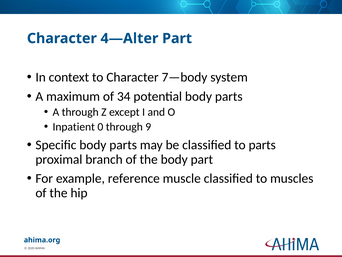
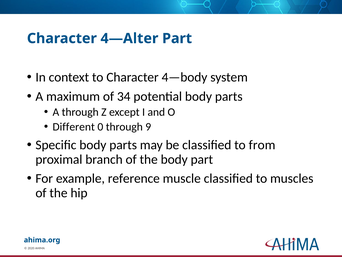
7—body: 7—body -> 4—body (185, 77)
Inpatient: Inpatient -> Different (74, 127)
to parts: parts -> from (262, 145)
